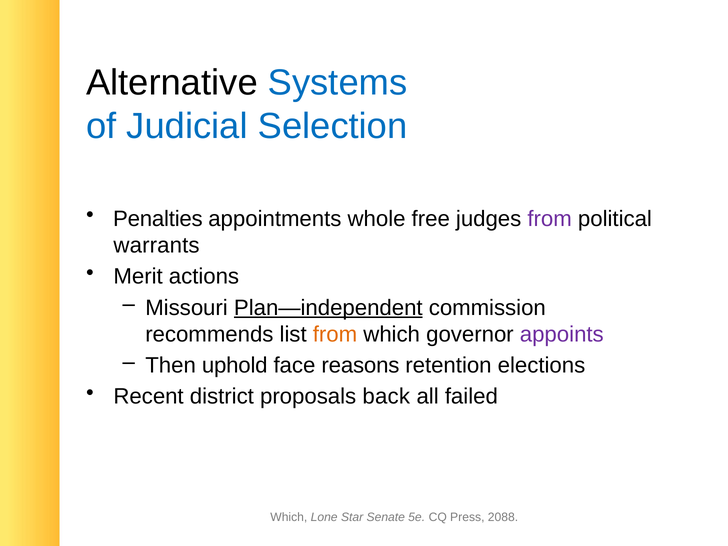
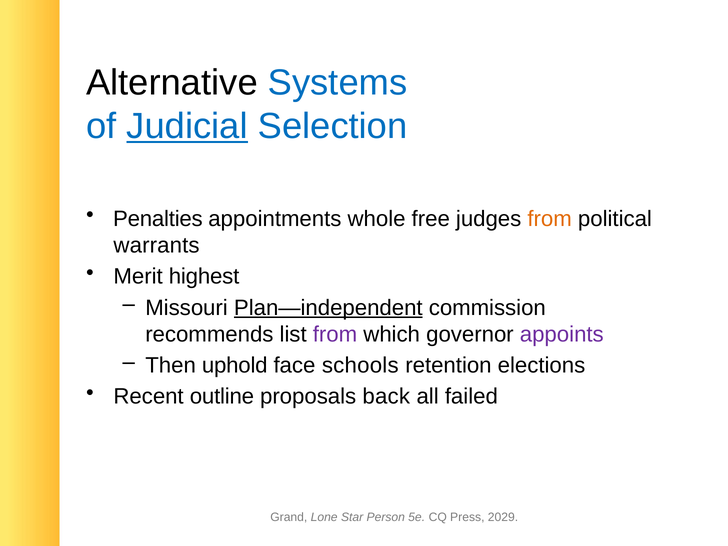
Judicial underline: none -> present (187, 126)
from colour: purple -> orange (550, 219)
actions: actions -> highest (204, 277)
from colour: orange -> purple (335, 334)
reasons: reasons -> schools (360, 365)
district: district -> outline (222, 397)
Which: Which -> Grand (289, 517)
Senate: Senate -> Person (386, 517)
2088: 2088 -> 2029 (503, 517)
